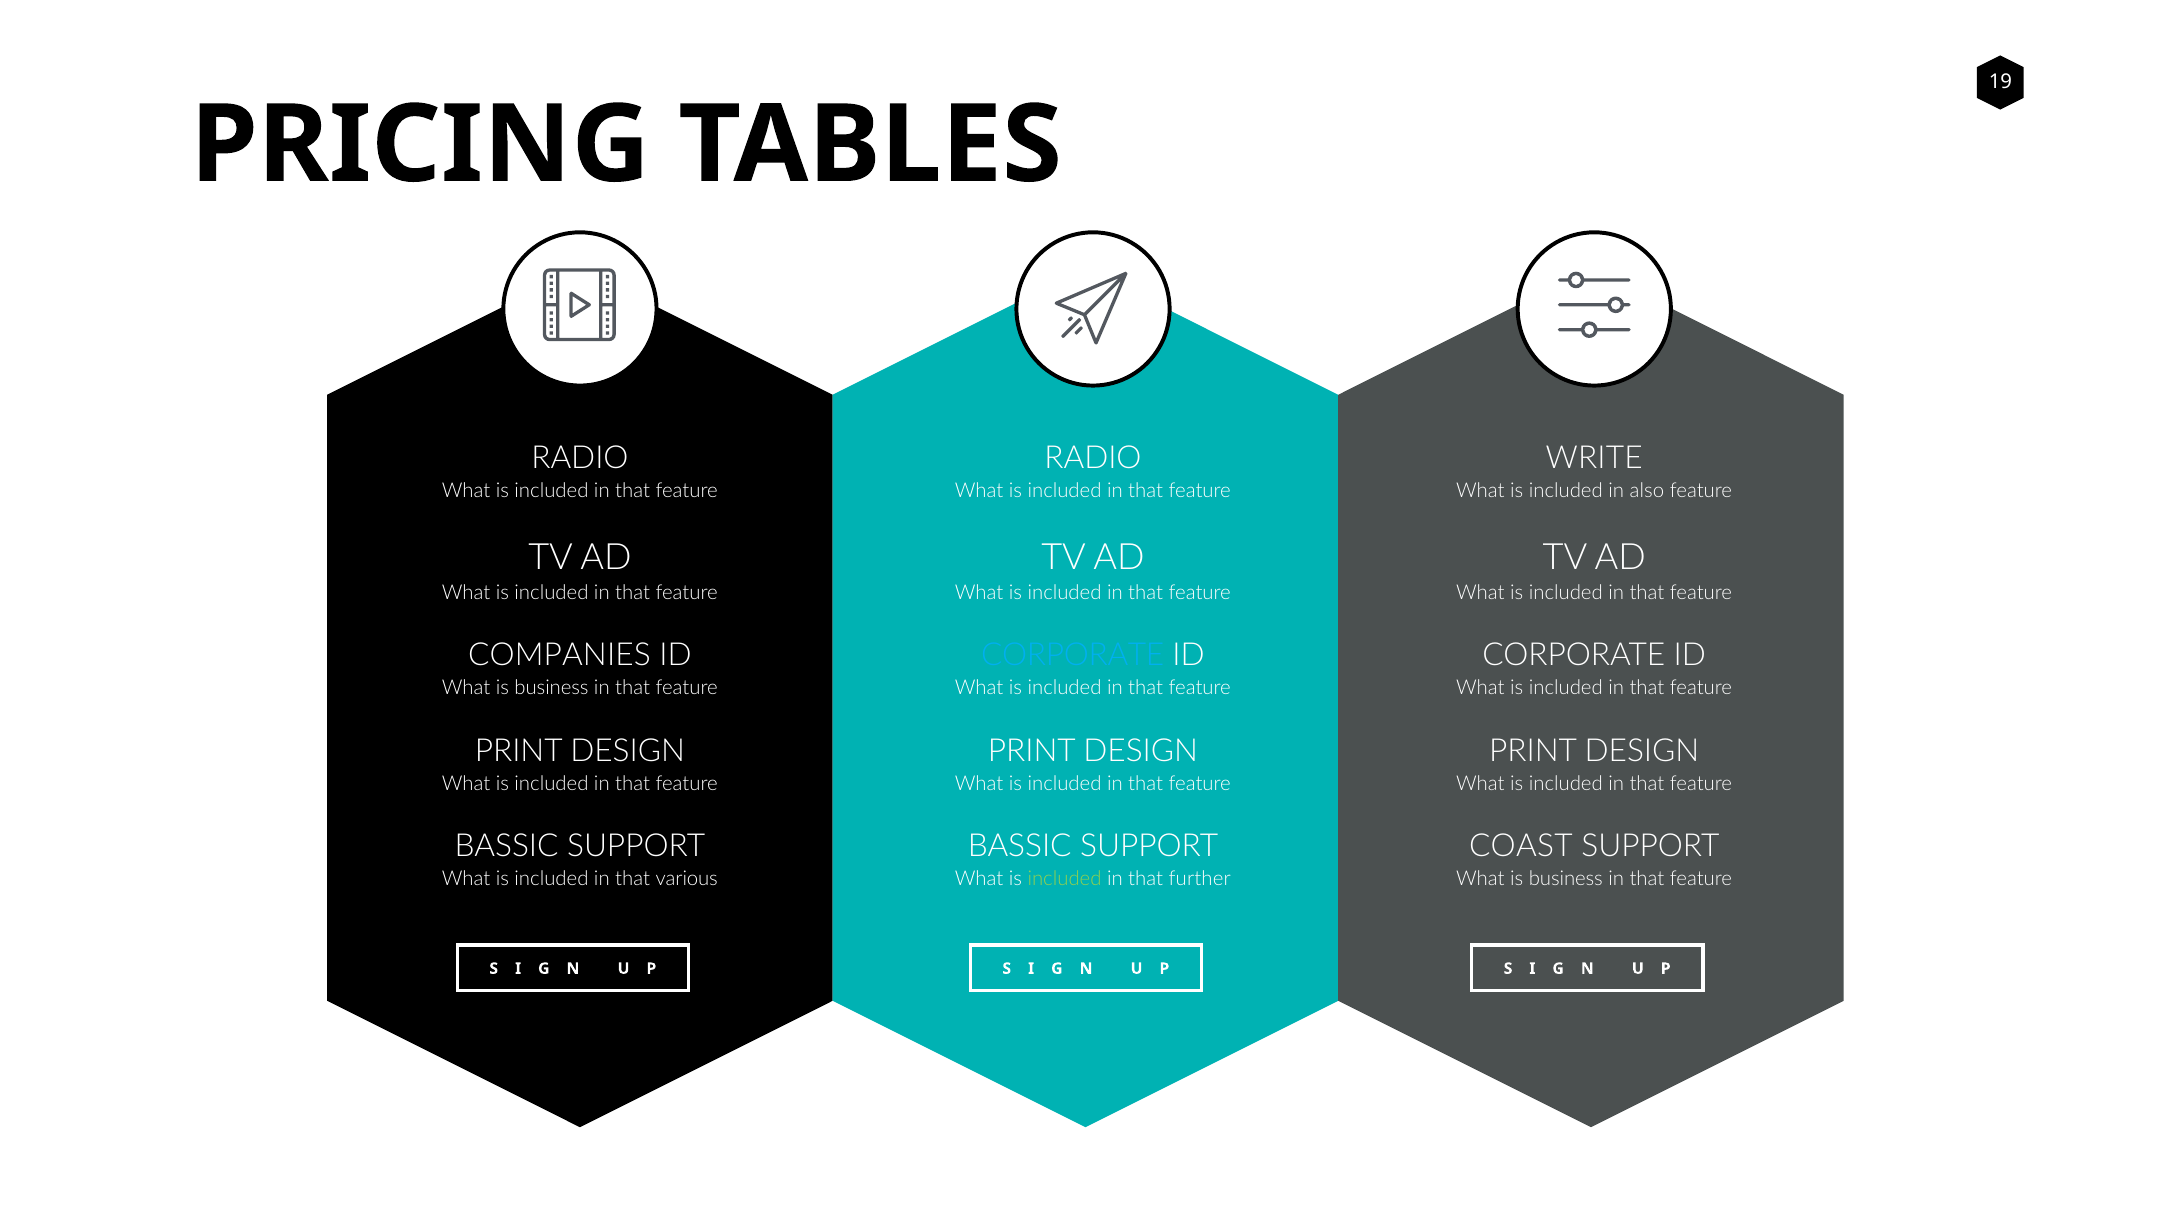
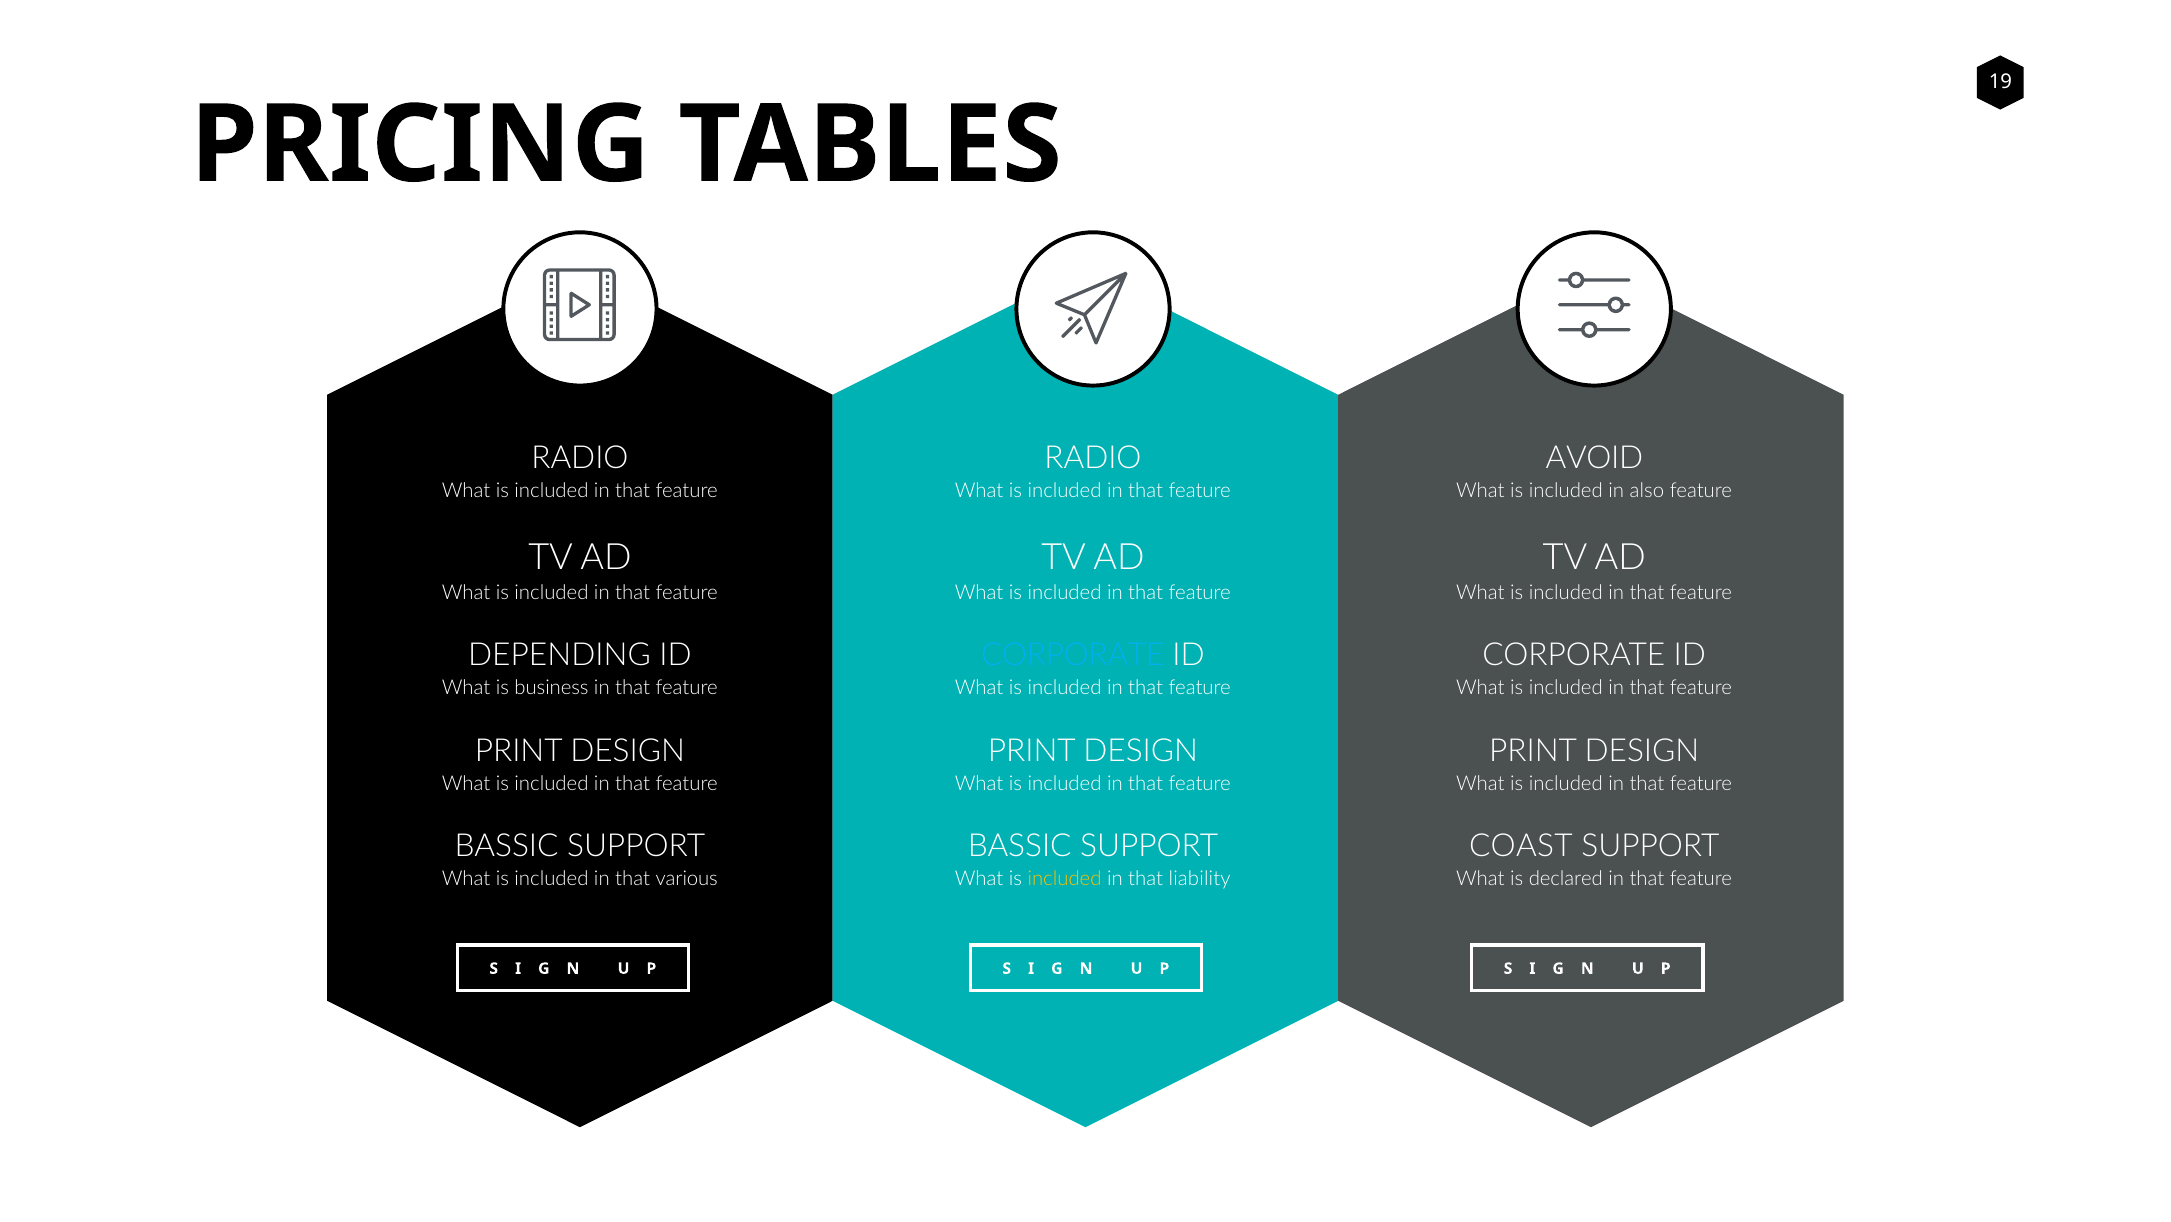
WRITE: WRITE -> AVOID (1594, 458)
COMPANIES: COMPANIES -> DEPENDING (559, 655)
included colour: light green -> yellow (1065, 879)
further: further -> liability (1200, 879)
business: business -> declared (1566, 879)
